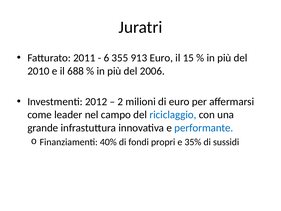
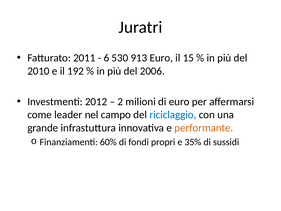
355: 355 -> 530 (120, 58)
688: 688 -> 192 (76, 71)
performante colour: blue -> orange (204, 128)
40%: 40% -> 60% (108, 142)
